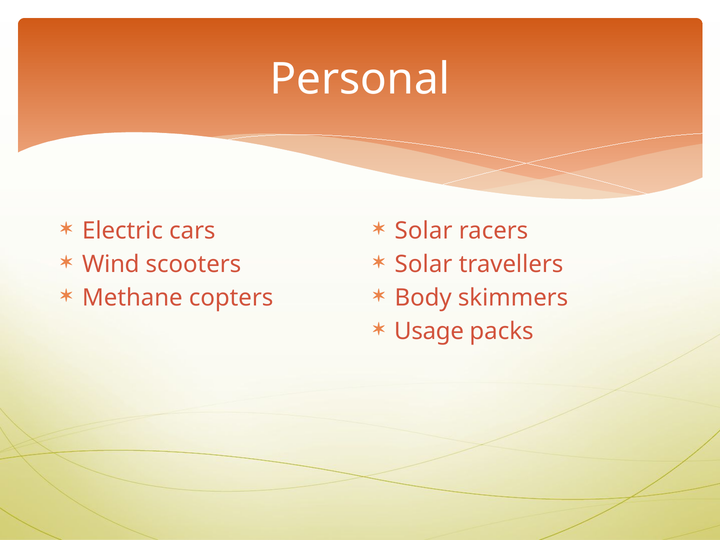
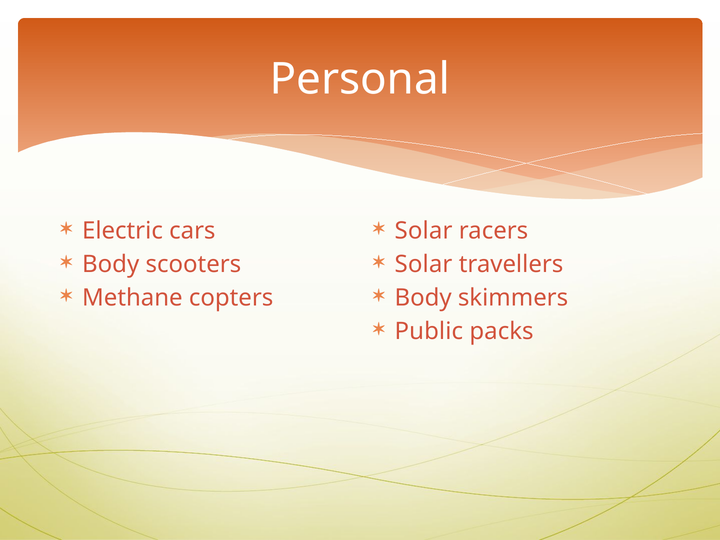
Wind: Wind -> Body (111, 264)
Usage: Usage -> Public (429, 331)
